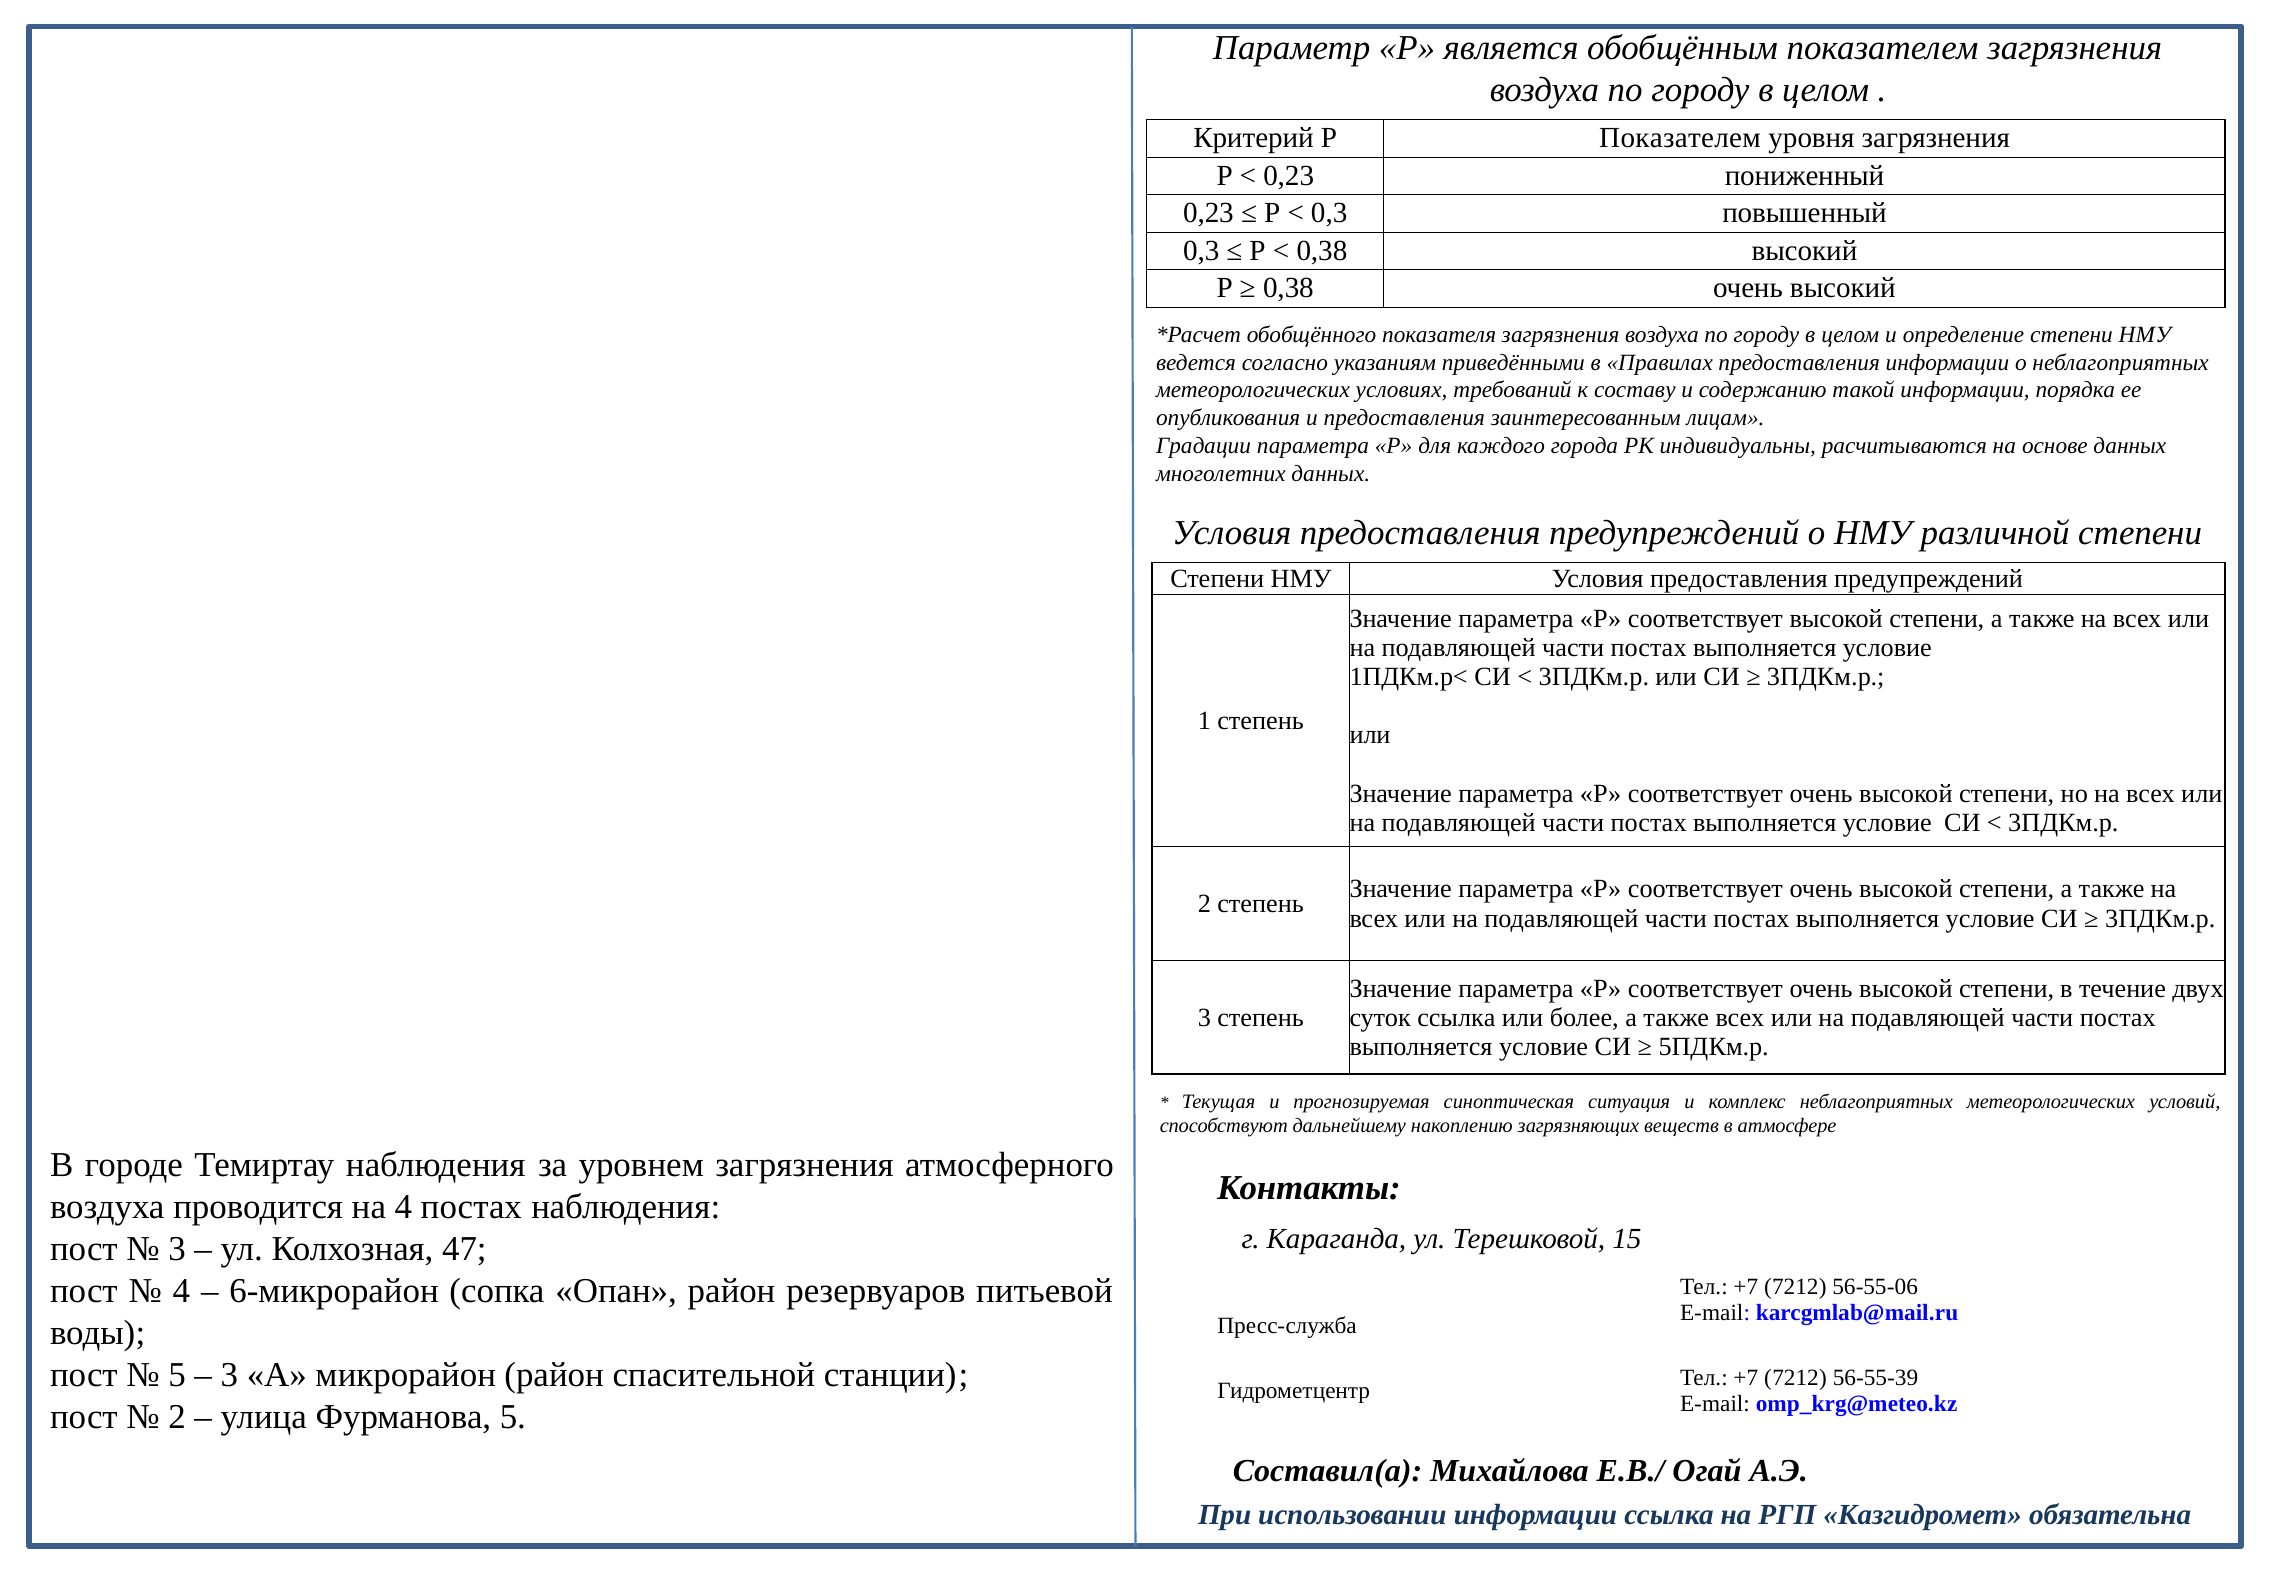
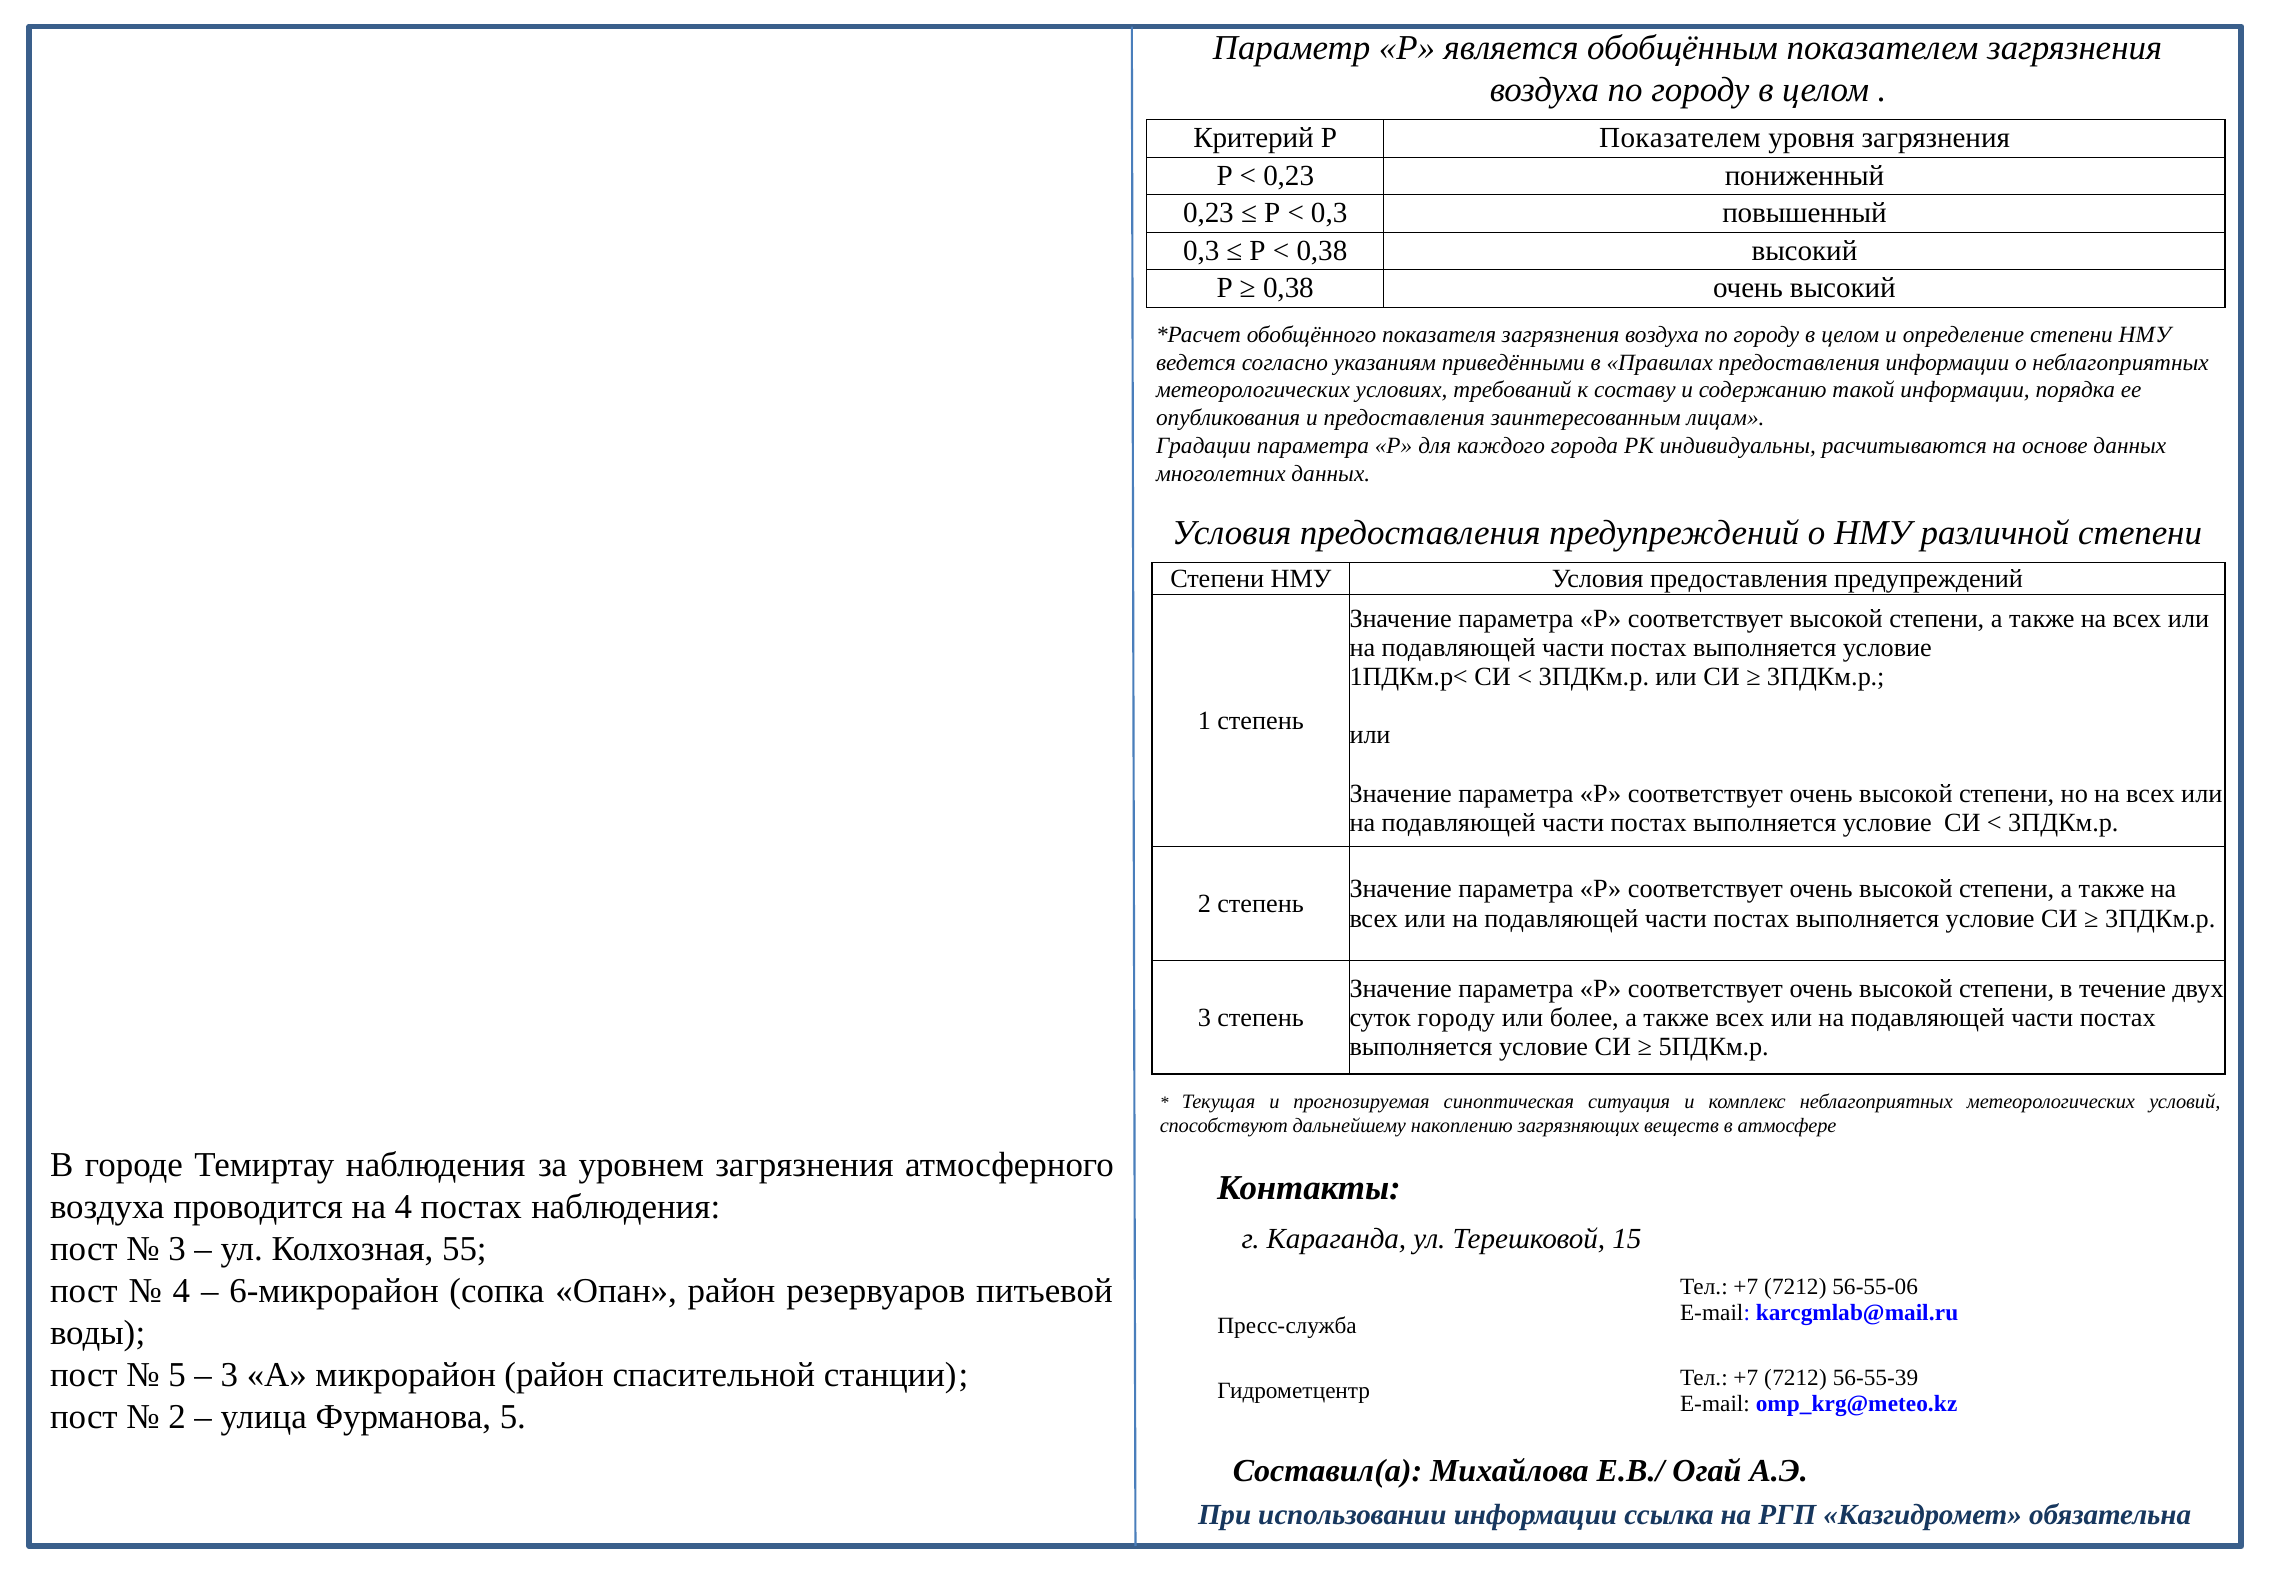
суток ссылка: ссылка -> городу (1456, 1017)
47: 47 -> 55 (464, 1249)
